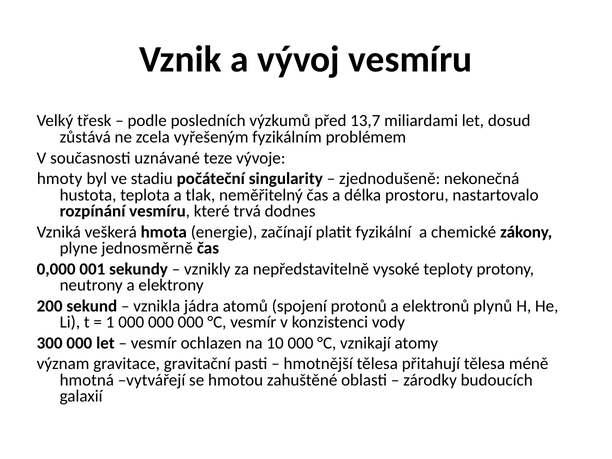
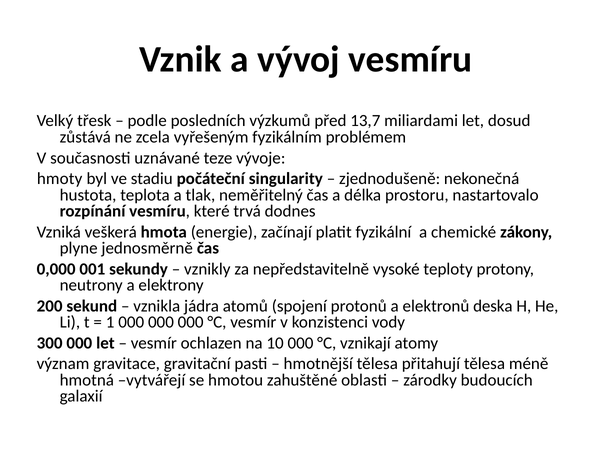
plynů: plynů -> deska (493, 306)
